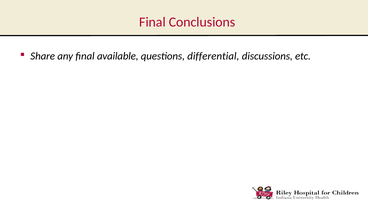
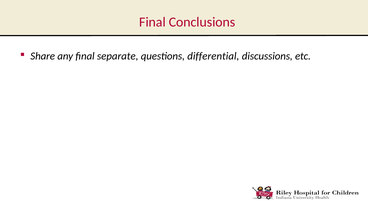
available: available -> separate (118, 56)
